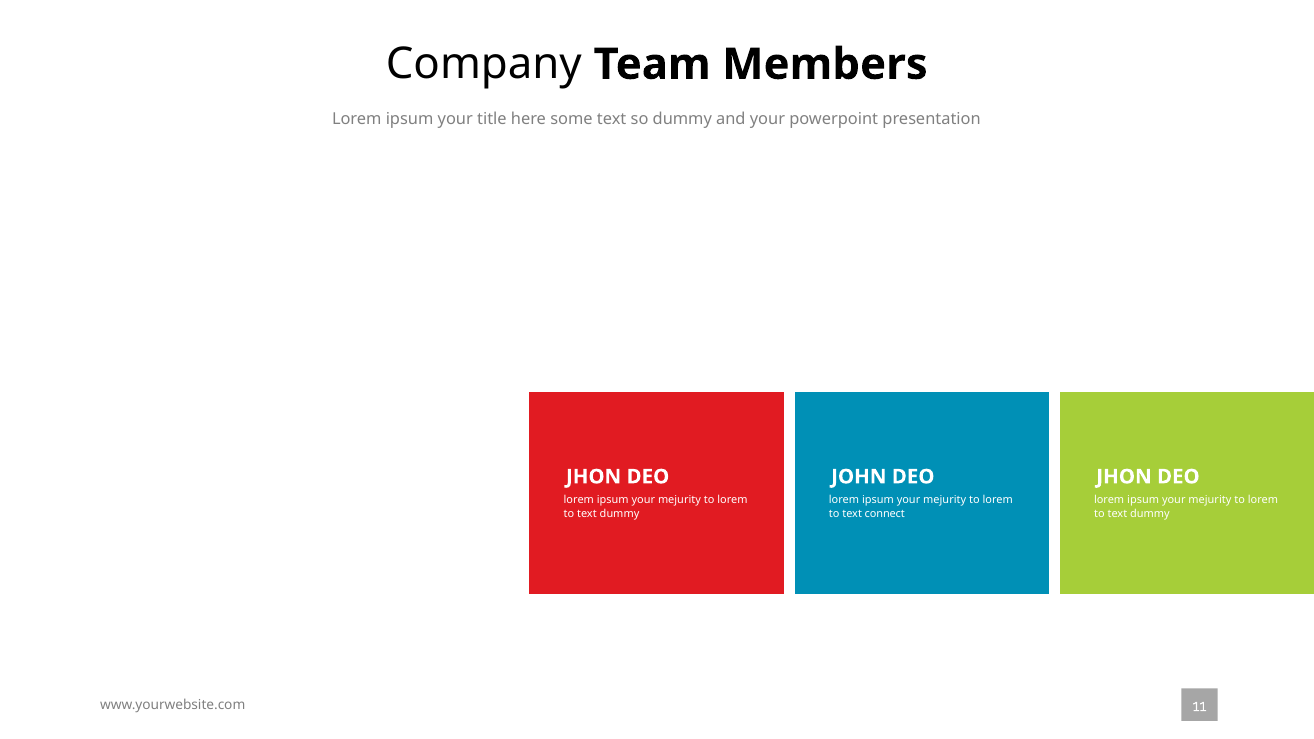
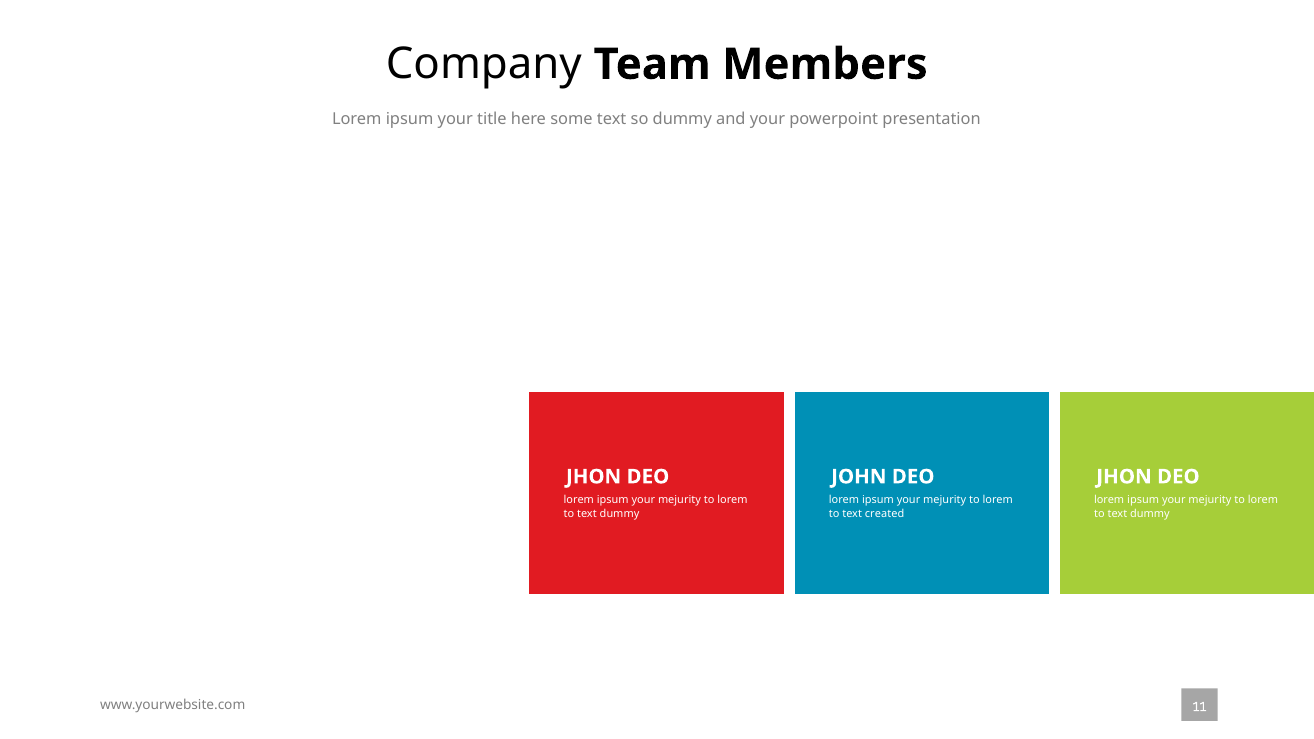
connect: connect -> created (885, 514)
